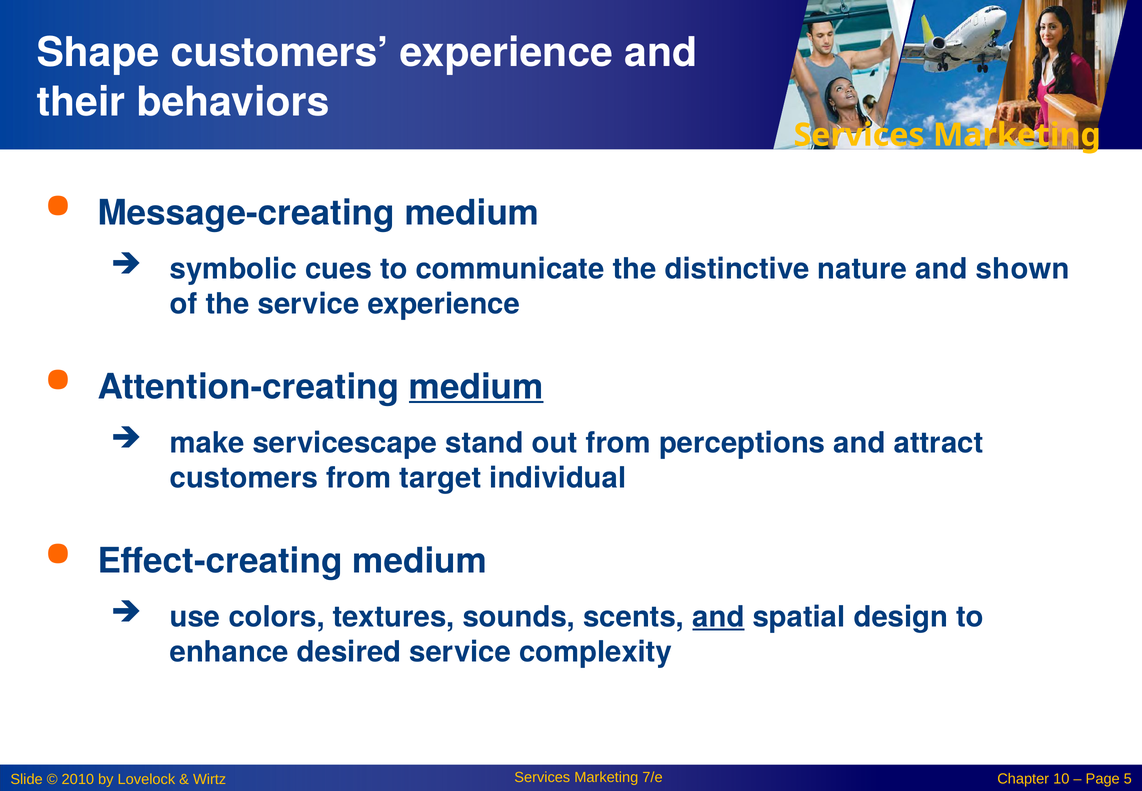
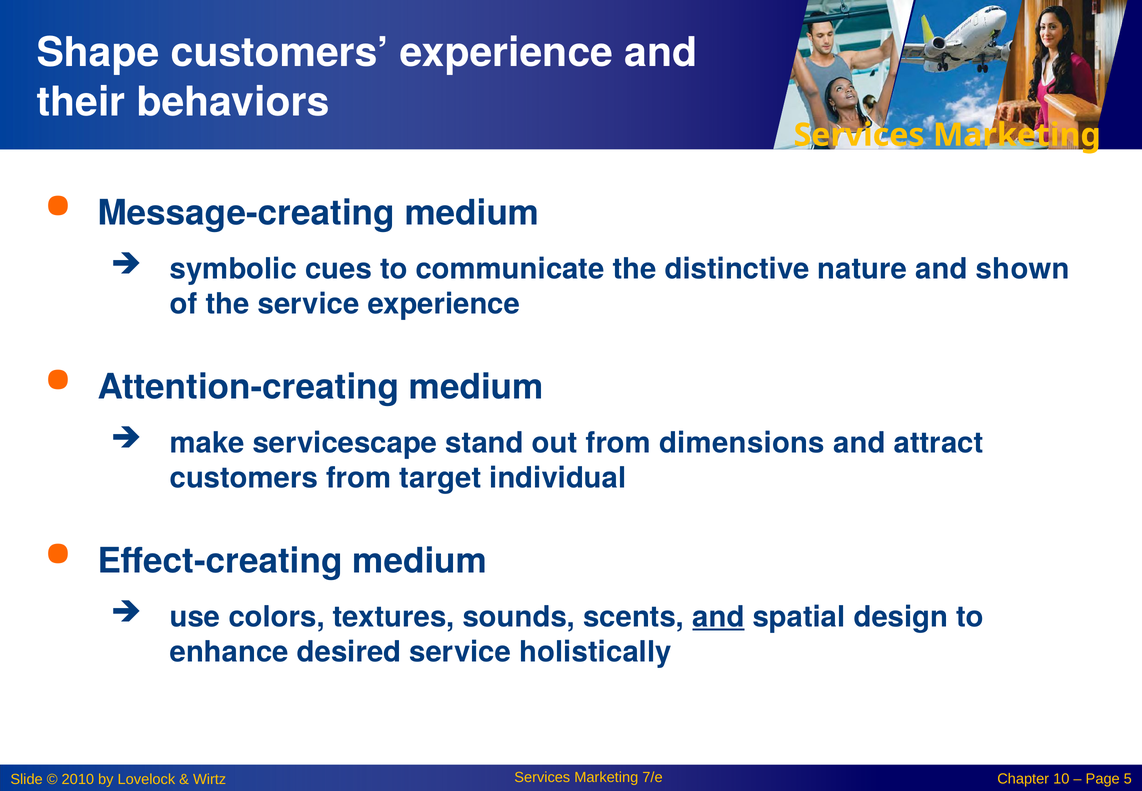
medium underline: present -> none (476, 387)
perceptions: perceptions -> dimensions (742, 443)
complexity: complexity -> holistically (595, 652)
